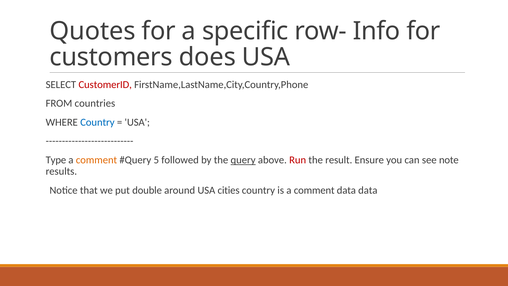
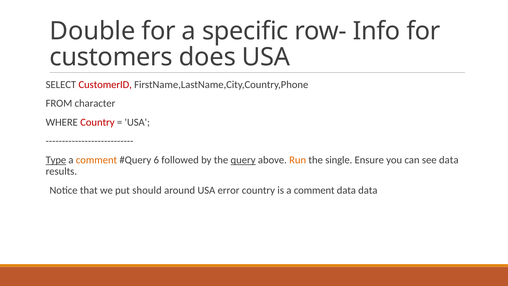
Quotes: Quotes -> Double (93, 31)
countries: countries -> character (95, 103)
Country colour: blue -> red (97, 122)
Type underline: none -> present (56, 160)
5: 5 -> 6 (156, 160)
Run colour: red -> orange (298, 160)
result: result -> single (339, 160)
see note: note -> data (449, 160)
double: double -> should (147, 190)
cities: cities -> error (229, 190)
